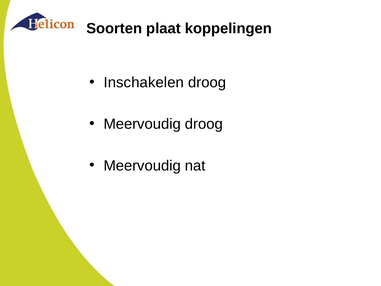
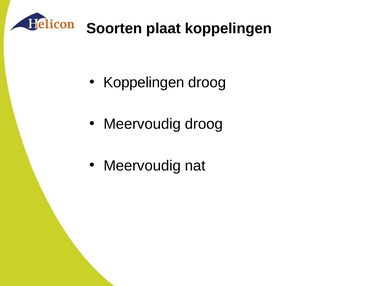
Inschakelen: Inschakelen -> Koppelingen (144, 82)
